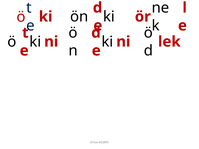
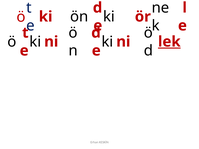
lek underline: none -> present (169, 42)
